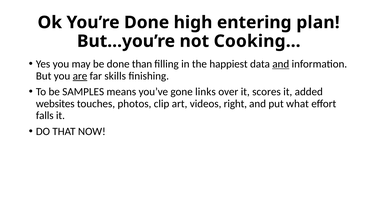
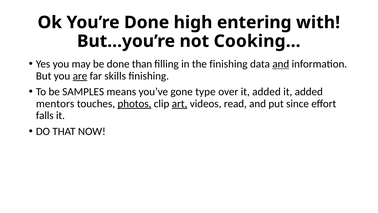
plan: plan -> with (318, 22)
the happiest: happiest -> finishing (228, 64)
links: links -> type (205, 92)
over it scores: scores -> added (266, 92)
websites: websites -> mentors (55, 103)
photos underline: none -> present (134, 103)
art underline: none -> present (180, 103)
right: right -> read (235, 103)
what: what -> since (298, 103)
